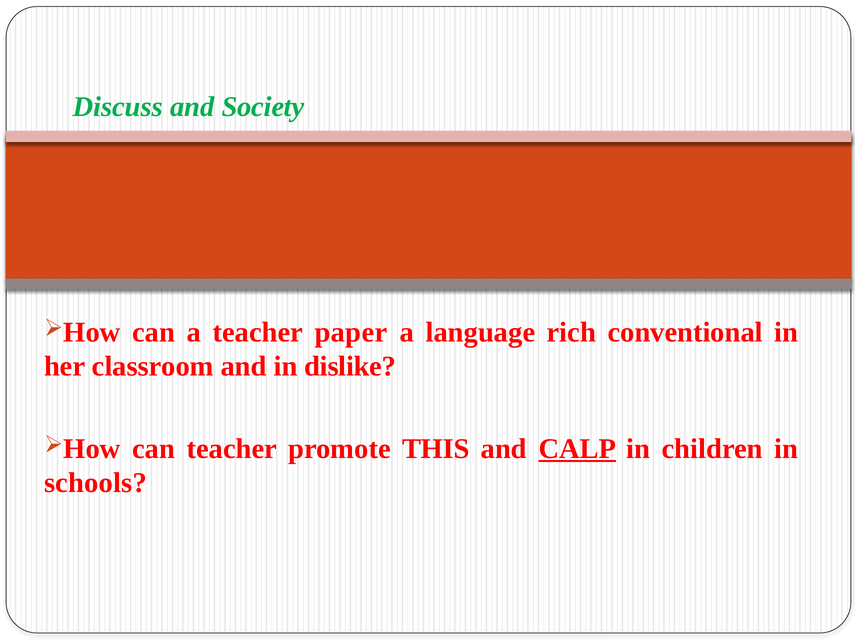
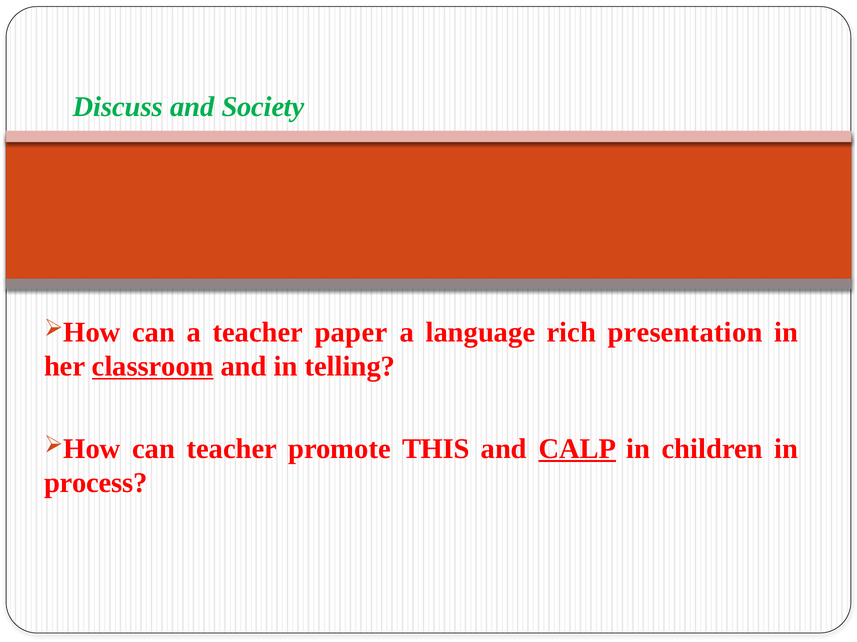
conventional: conventional -> presentation (685, 333)
classroom underline: none -> present (153, 367)
dislike: dislike -> telling (350, 367)
schools: schools -> process (96, 484)
